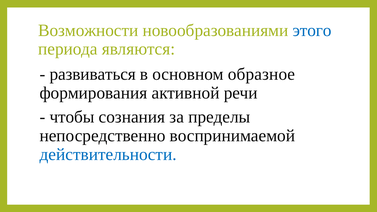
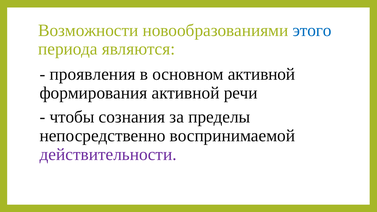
развиваться: развиваться -> проявления (93, 74)
основном образное: образное -> активной (262, 74)
действительности colour: blue -> purple (108, 154)
